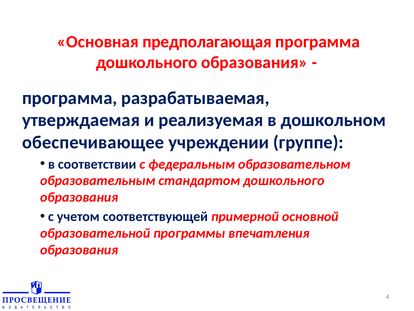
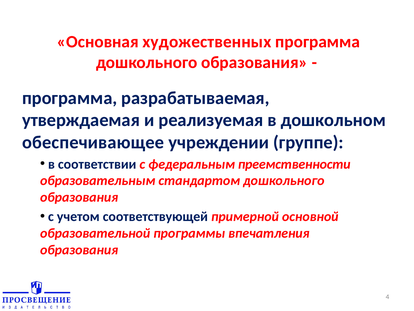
предполагающая: предполагающая -> художественных (207, 42)
образовательном: образовательном -> преемственности (294, 164)
